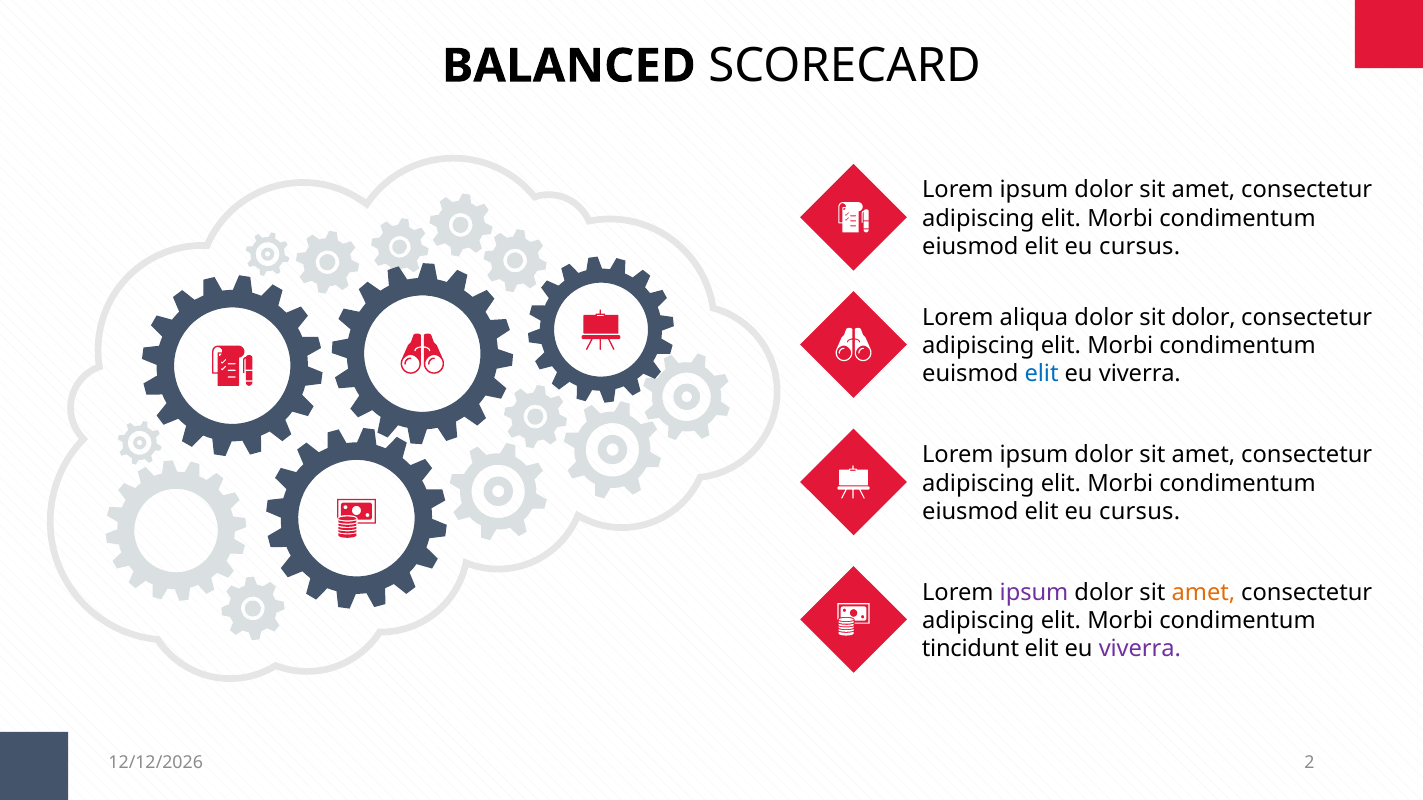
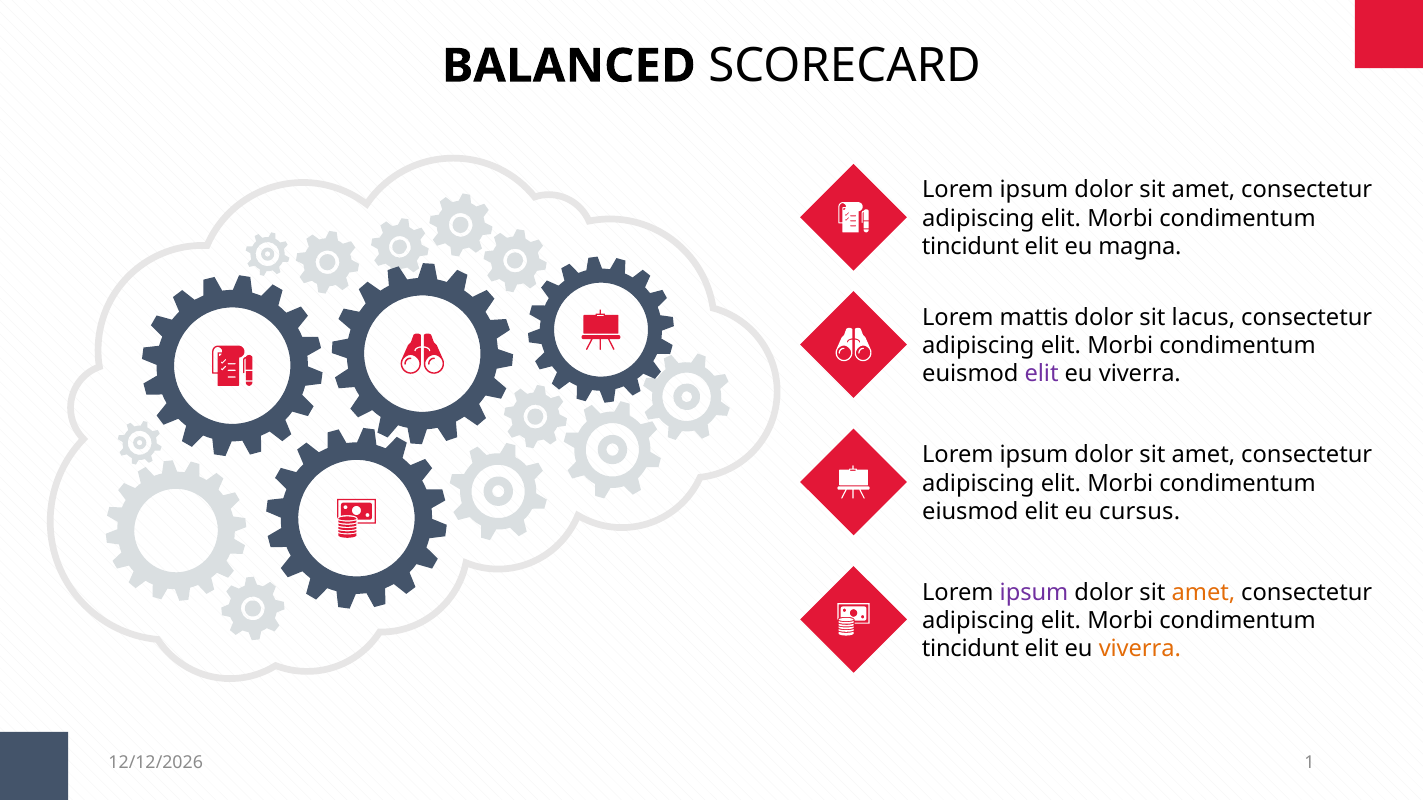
eiusmod: eiusmod -> tincidunt (970, 247)
cursus: cursus -> magna (1140, 247)
aliqua: aliqua -> mattis (1034, 317)
sit dolor: dolor -> lacus (1203, 317)
elit colour: blue -> purple (1042, 374)
viverra colour: purple -> orange (1140, 649)
2: 2 -> 1 (1309, 763)
